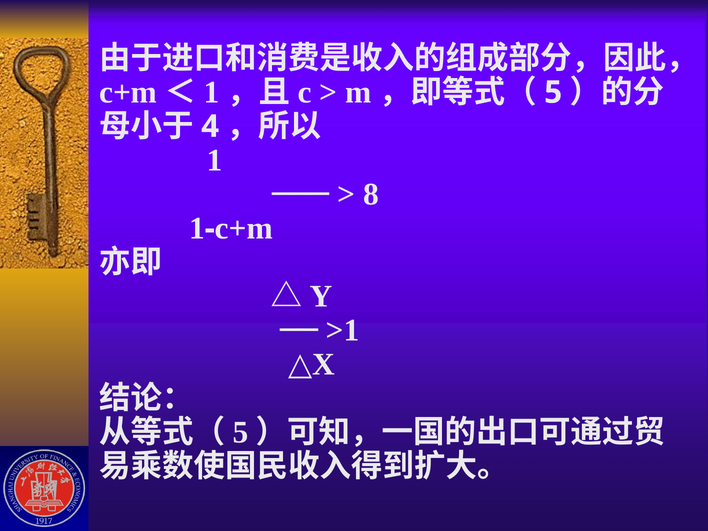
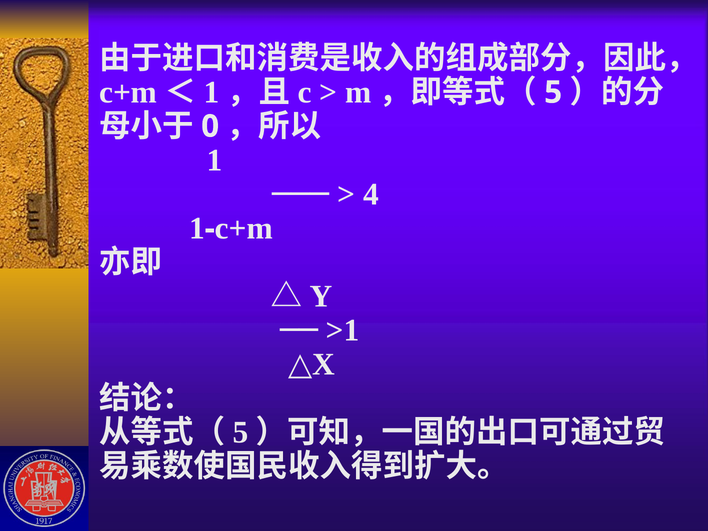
4: 4 -> 0 (210, 126)
8: 8 -> 4 (371, 194)
